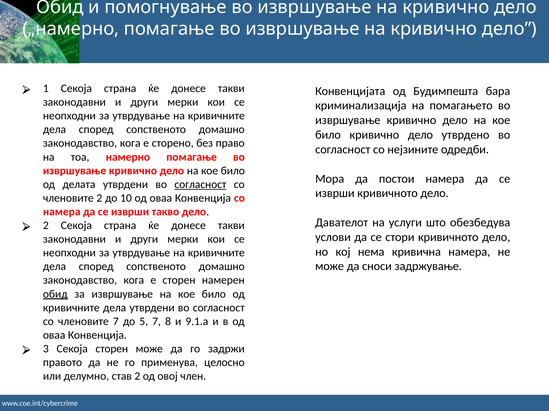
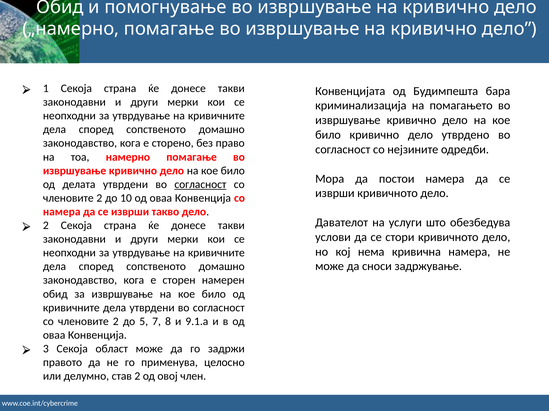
обид underline: present -> none (55, 294)
7: 7 -> 2 (116, 322)
Секоја сторен: сторен -> област (112, 349)
